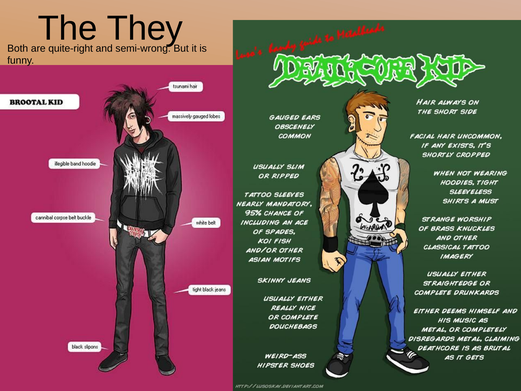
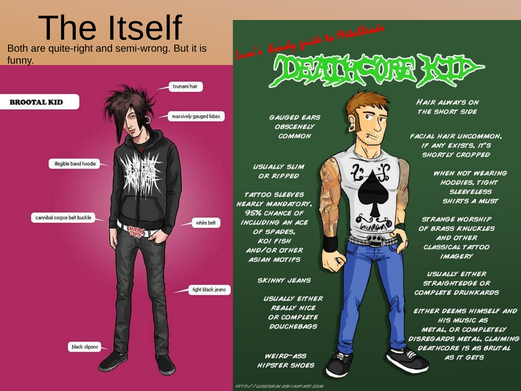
They: They -> Itself (145, 28)
